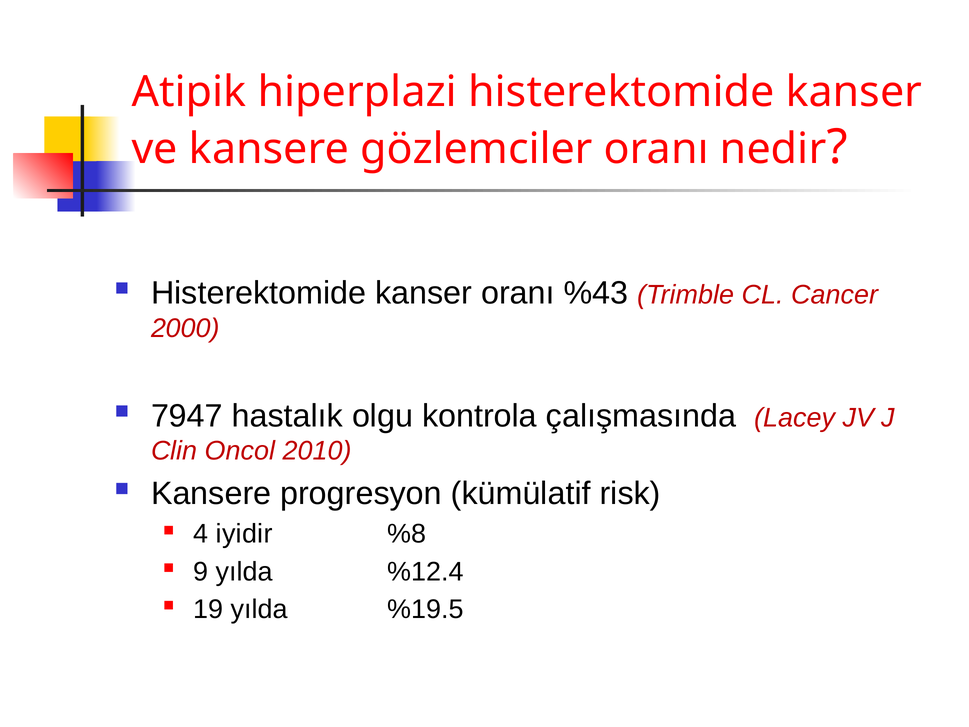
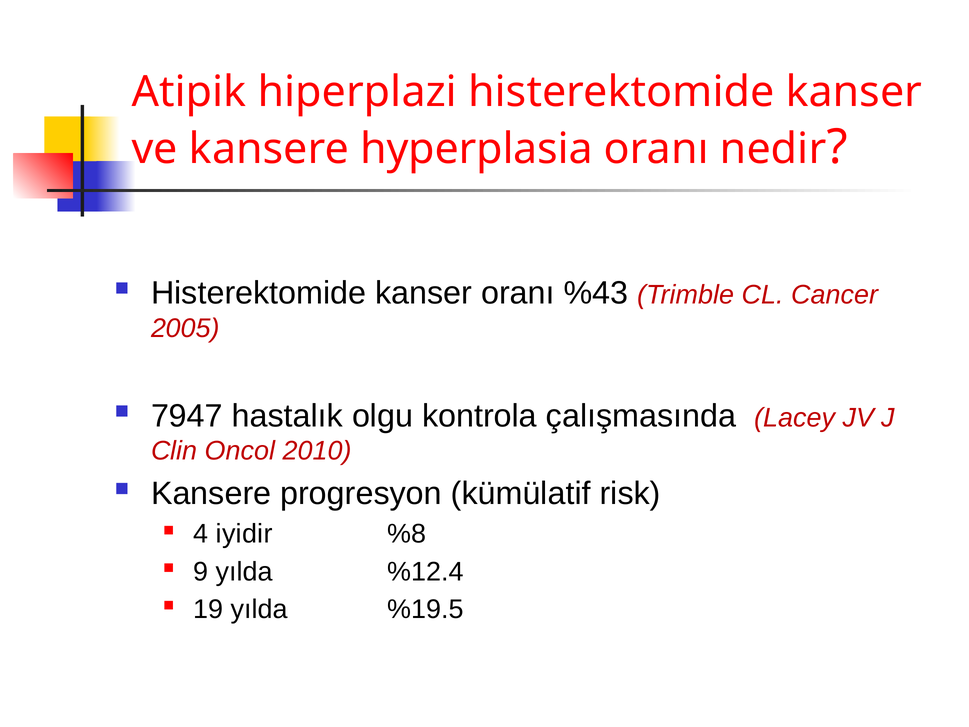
gözlemciler: gözlemciler -> hyperplasia (477, 149)
2000: 2000 -> 2005 (185, 328)
